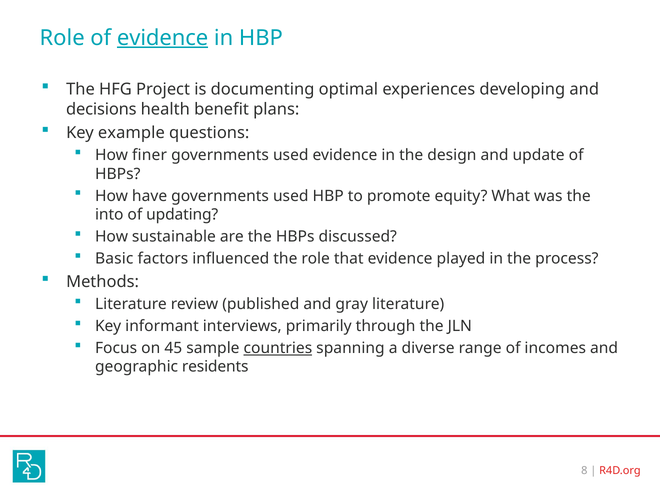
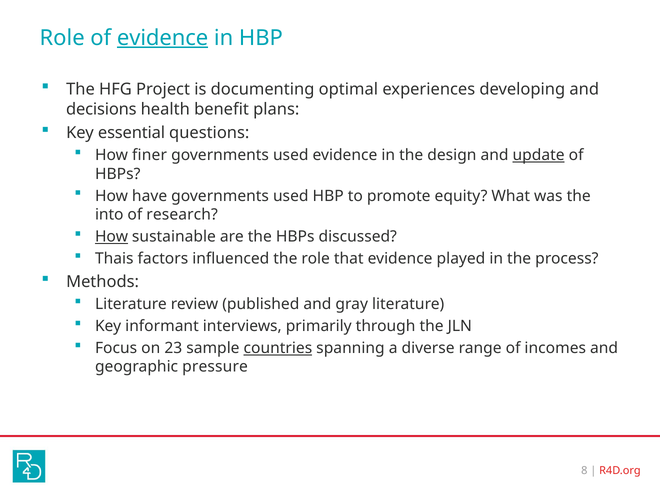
example: example -> essential (132, 133)
update underline: none -> present (539, 155)
updating: updating -> research (182, 215)
How underline: none -> present (112, 237)
Basic: Basic -> Thais (114, 259)
45: 45 -> 23 (173, 348)
residents: residents -> pressure (215, 367)
